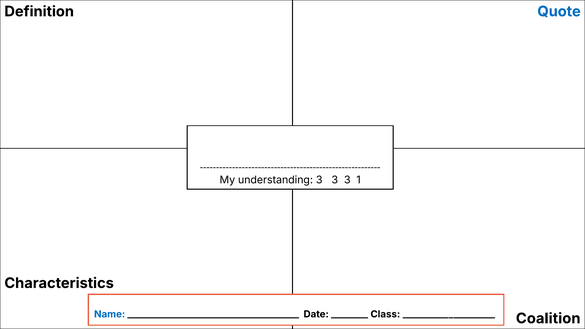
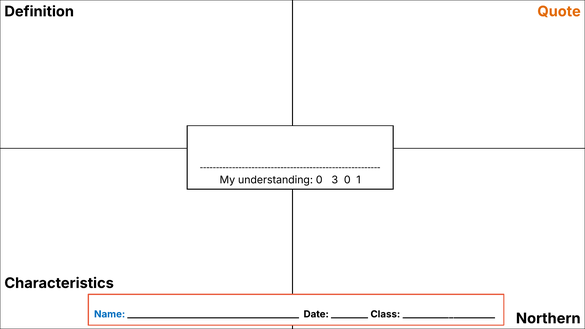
Quote colour: blue -> orange (559, 12)
understanding 3: 3 -> 0 (319, 180)
3: 3 -> 0 (347, 180)
Coalition: Coalition -> Northern (548, 319)
